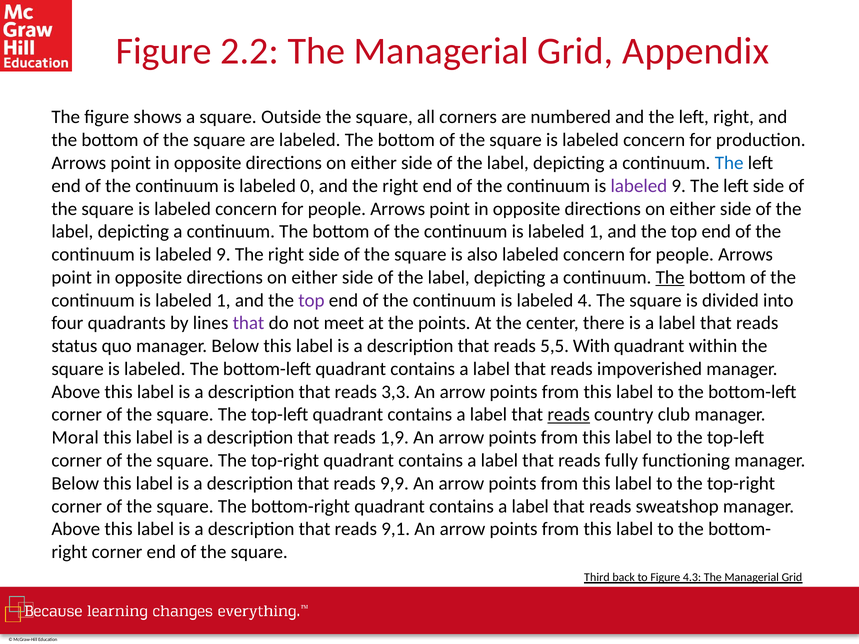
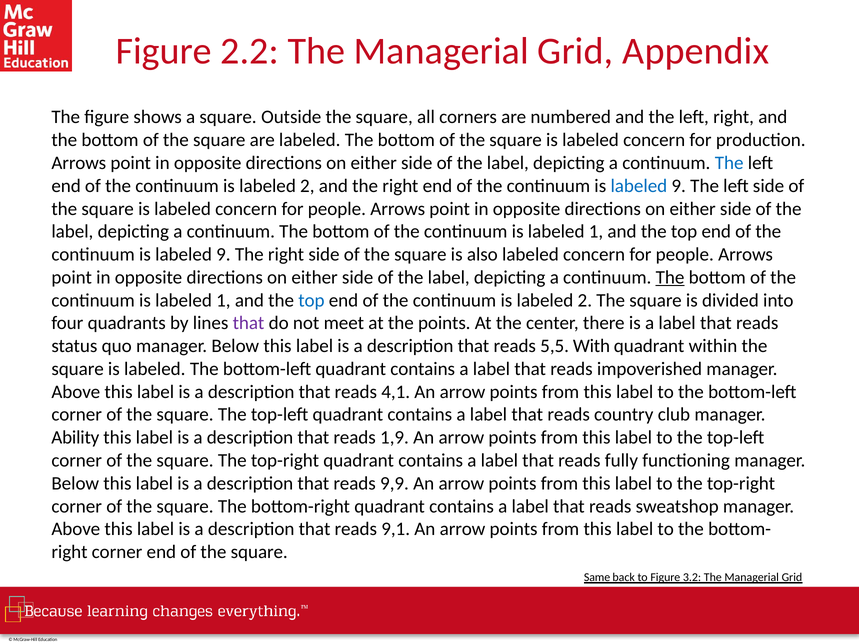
0: 0 -> 2 (307, 186)
labeled colour: purple -> blue (639, 186)
top colour: purple -> blue (311, 300)
4: 4 -> 2 (585, 300)
3,3: 3,3 -> 4,1 (396, 392)
reads underline: present -> none (569, 415)
Moral: Moral -> Ability (75, 438)
Third: Third -> Same (597, 578)
4.3: 4.3 -> 3.2 (692, 578)
